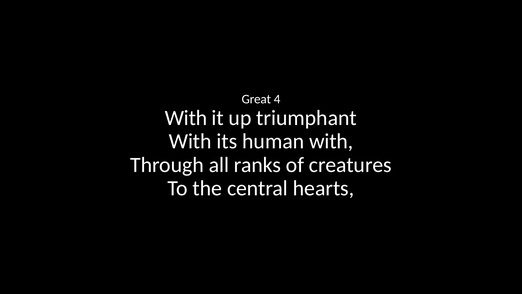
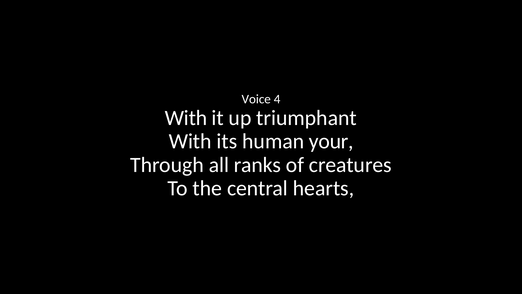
Great: Great -> Voice (256, 99)
human with: with -> your (331, 141)
